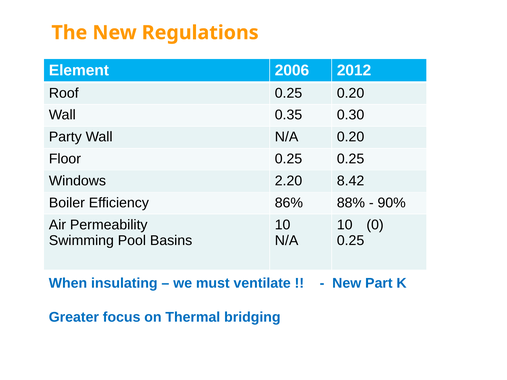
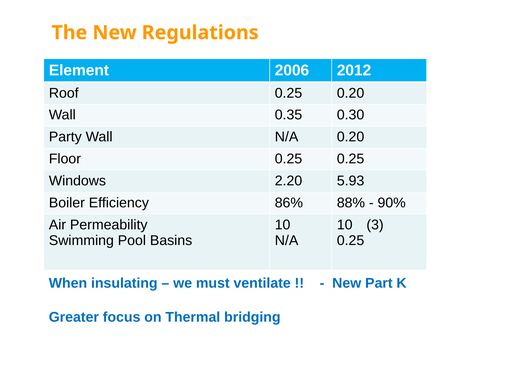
8.42: 8.42 -> 5.93 (351, 181)
0: 0 -> 3 (375, 225)
